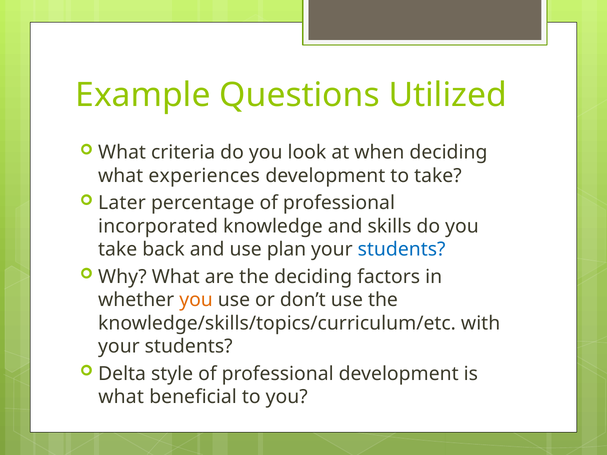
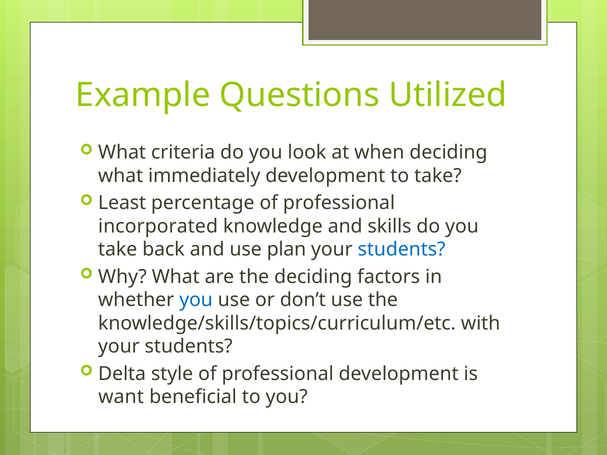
experiences: experiences -> immediately (204, 176)
Later: Later -> Least (122, 203)
you colour: orange -> blue (196, 300)
what: what -> want (121, 397)
